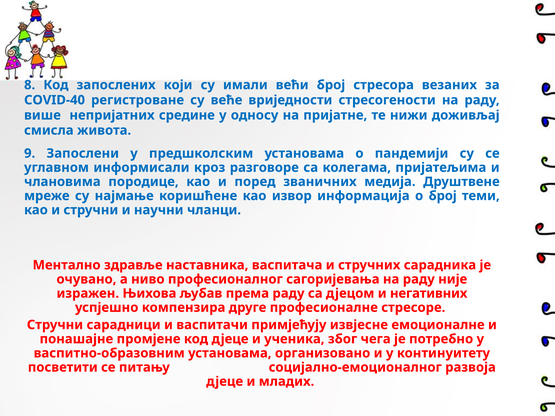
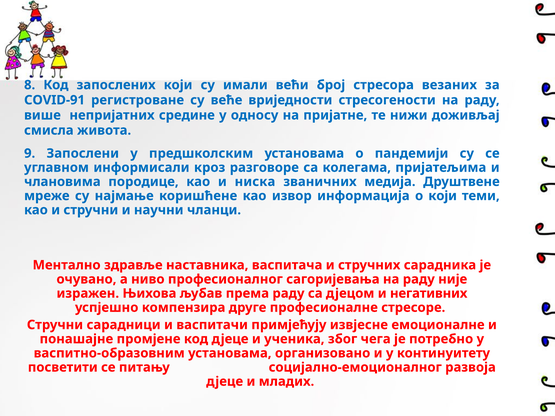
COVID-40: COVID-40 -> COVID-91 (55, 100)
поред: поред -> ниска (255, 182)
о број: број -> који (443, 196)
